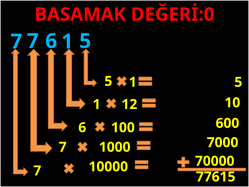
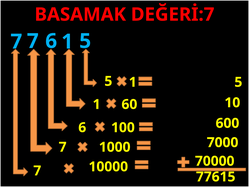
DEĞERİ:0: DEĞERİ:0 -> DEĞERİ:7 (173, 15)
12: 12 -> 60 (129, 104)
